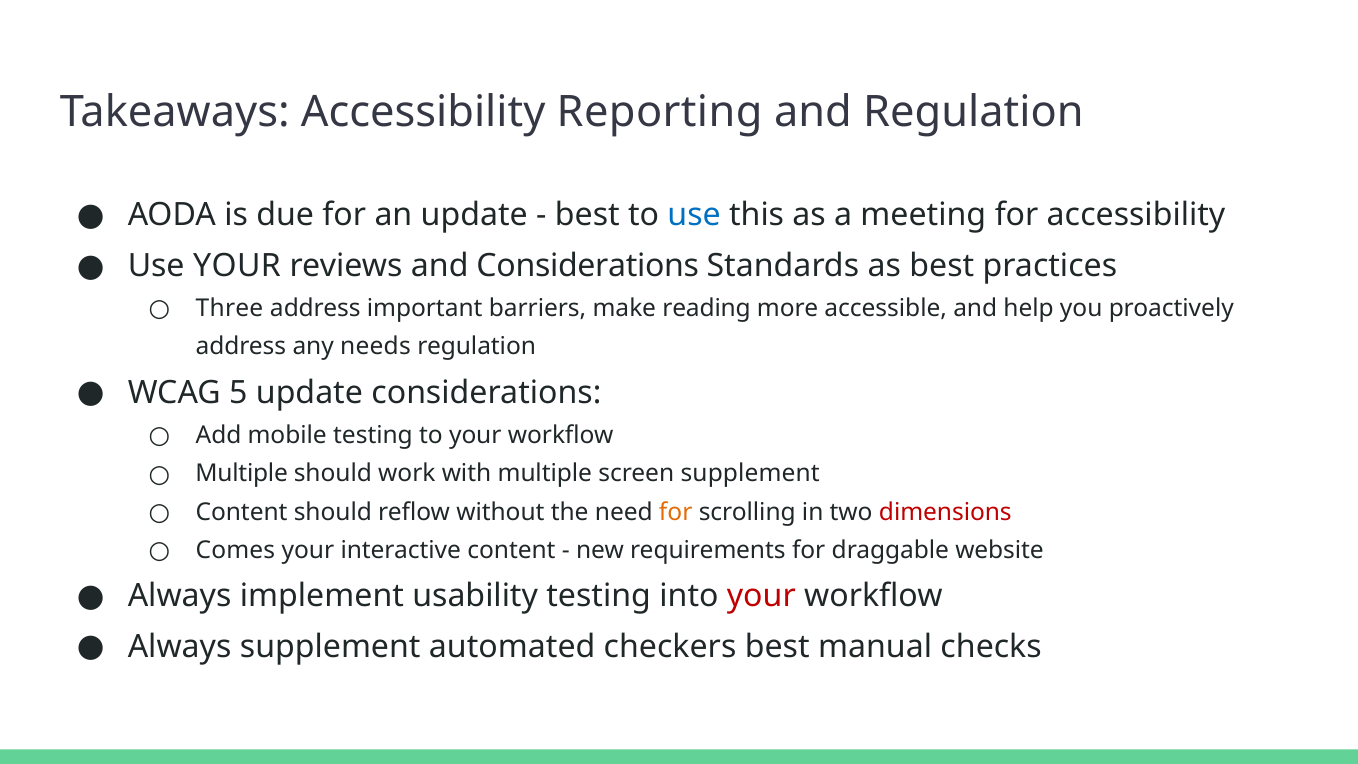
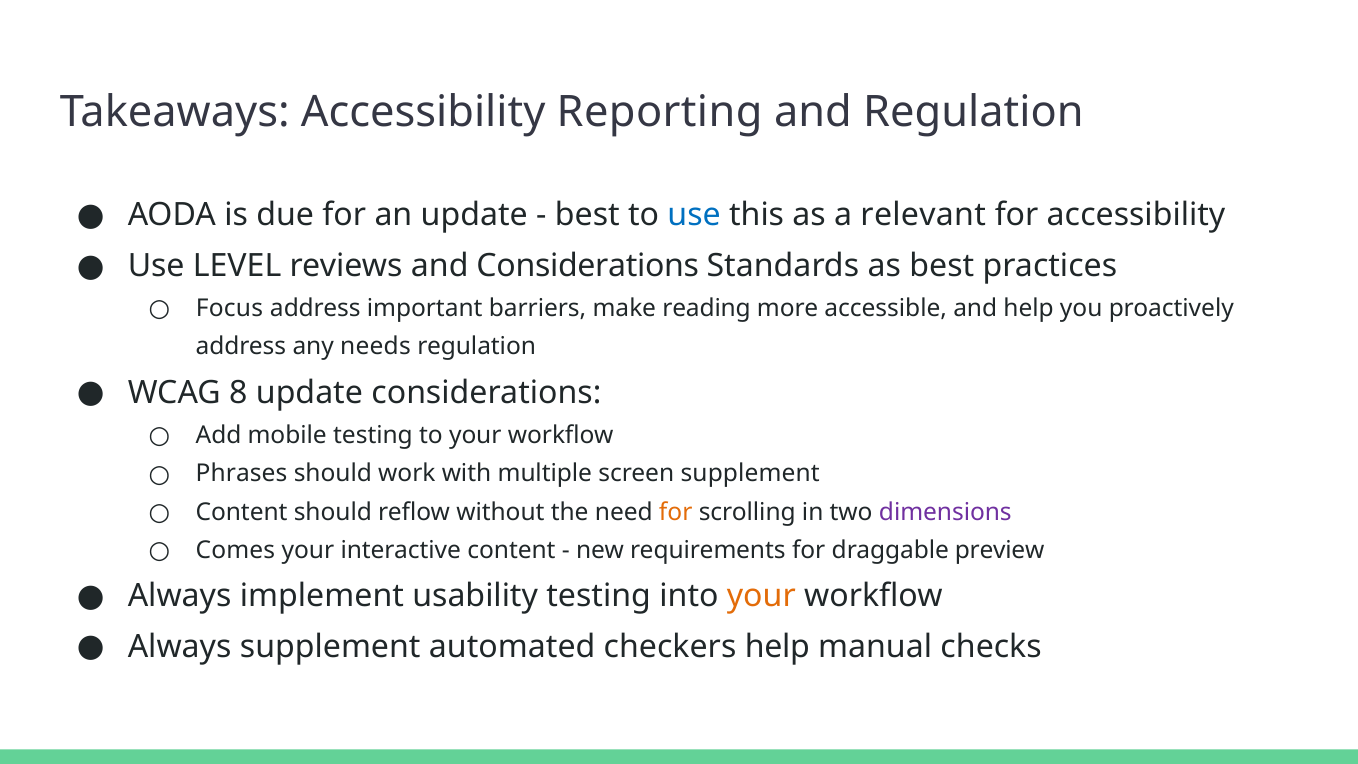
meeting: meeting -> relevant (923, 215)
Use YOUR: YOUR -> LEVEL (237, 266)
Three: Three -> Focus (230, 309)
5: 5 -> 8 (238, 392)
Multiple: Multiple -> Phrases (242, 474)
dimensions colour: red -> purple (945, 512)
website: website -> preview (1000, 550)
your colour: red -> orange (761, 596)
checkers best: best -> help (777, 646)
